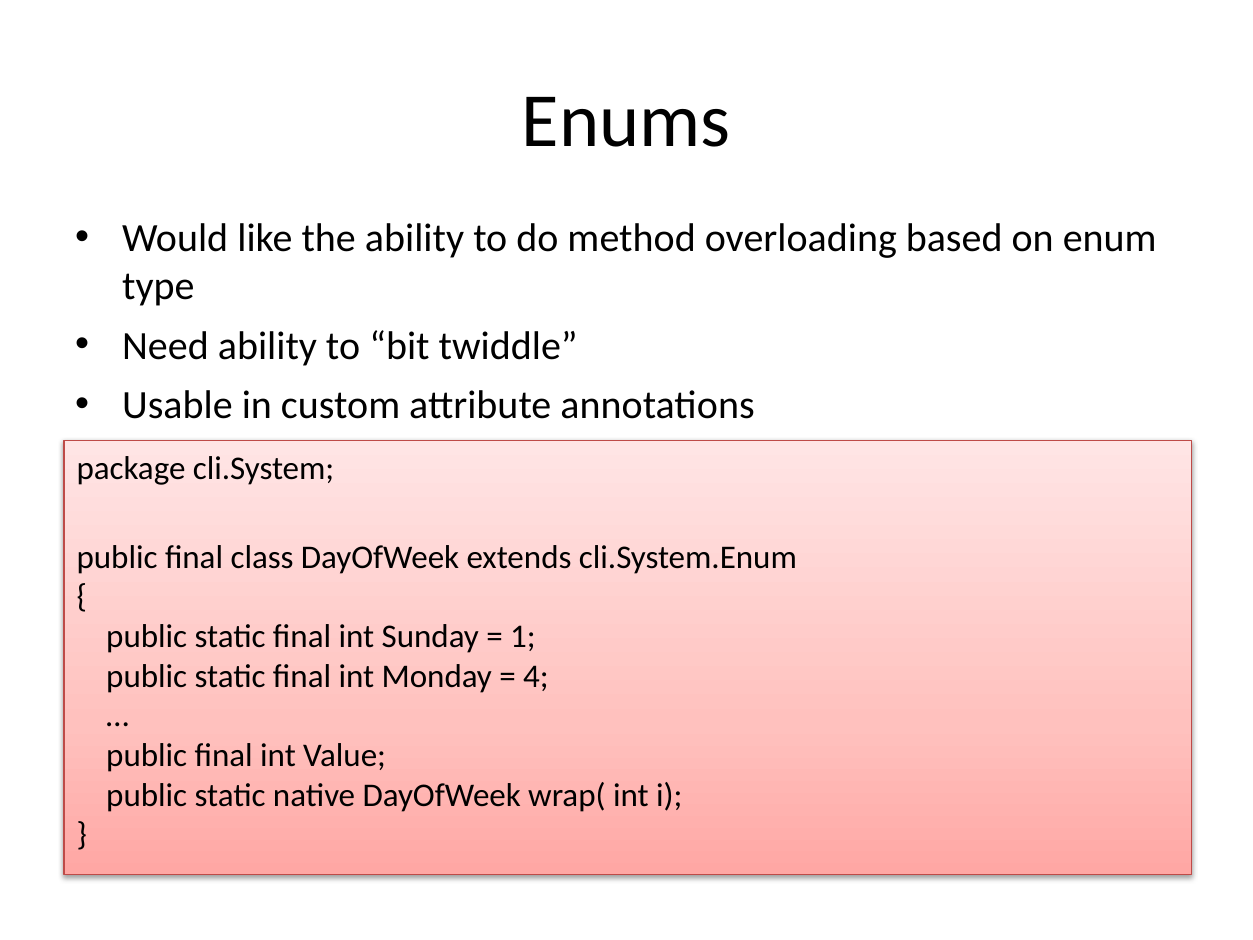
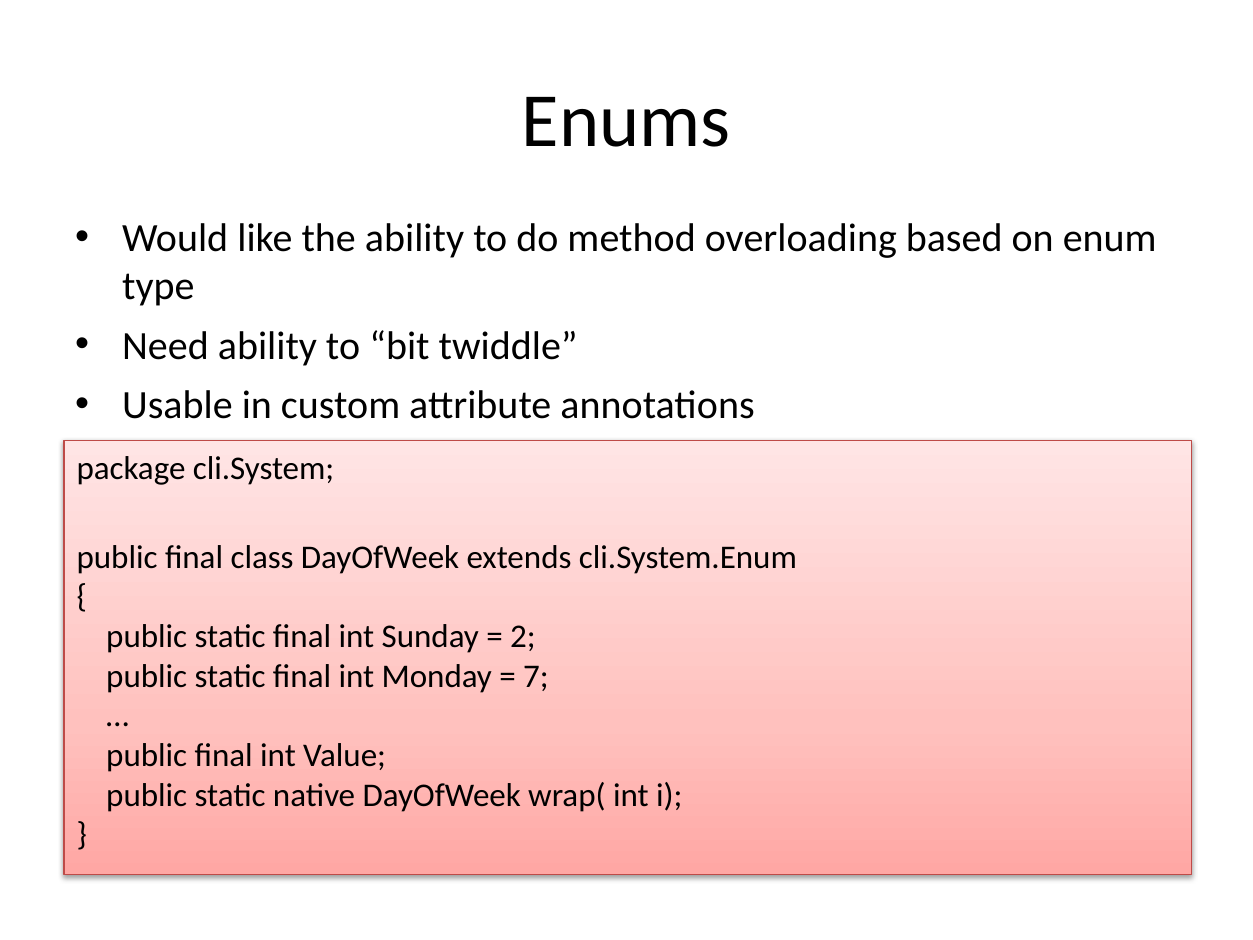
1: 1 -> 2 (523, 636)
4: 4 -> 7 (536, 676)
